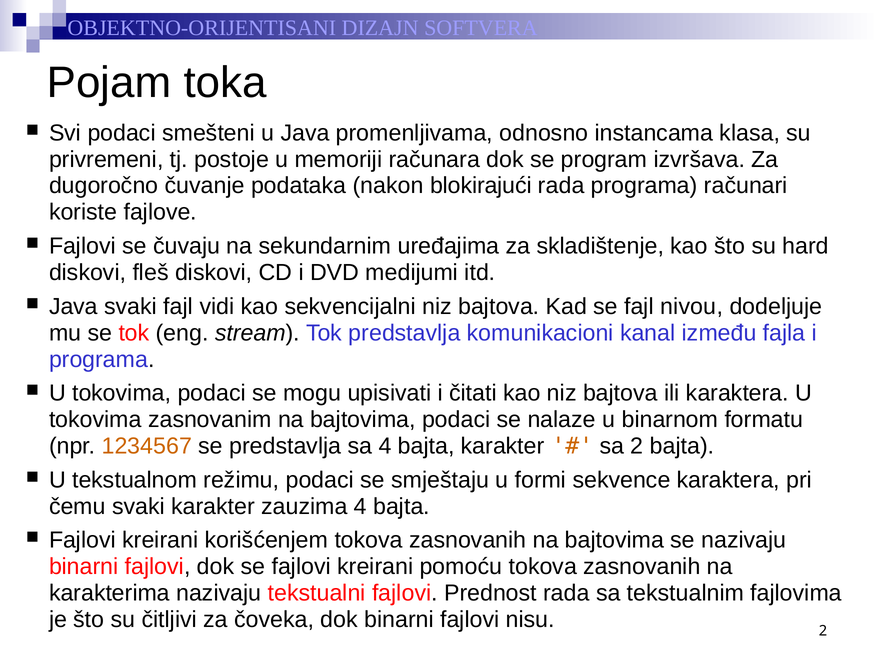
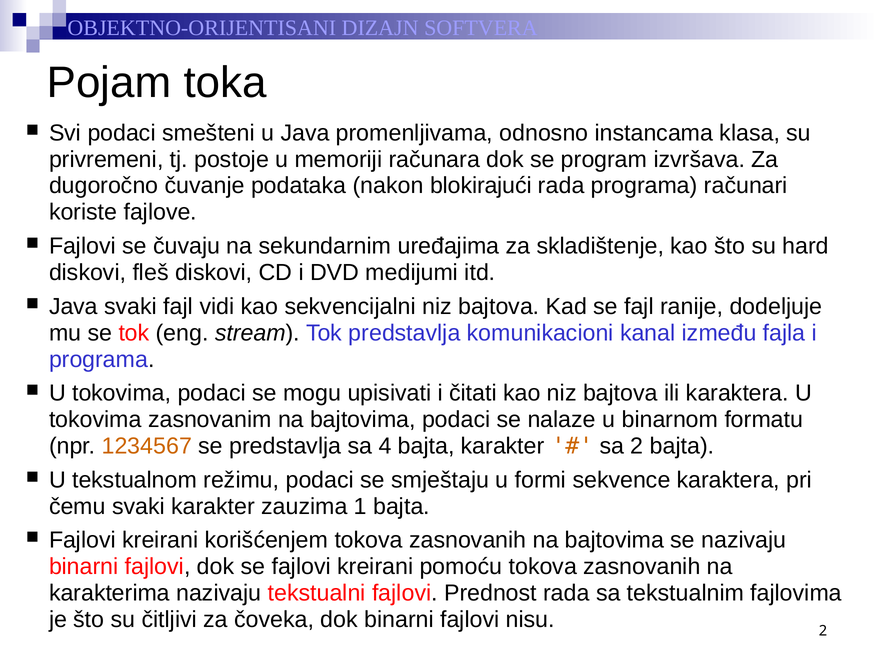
nivou: nivou -> ranije (692, 306)
zauzima 4: 4 -> 1 (360, 506)
